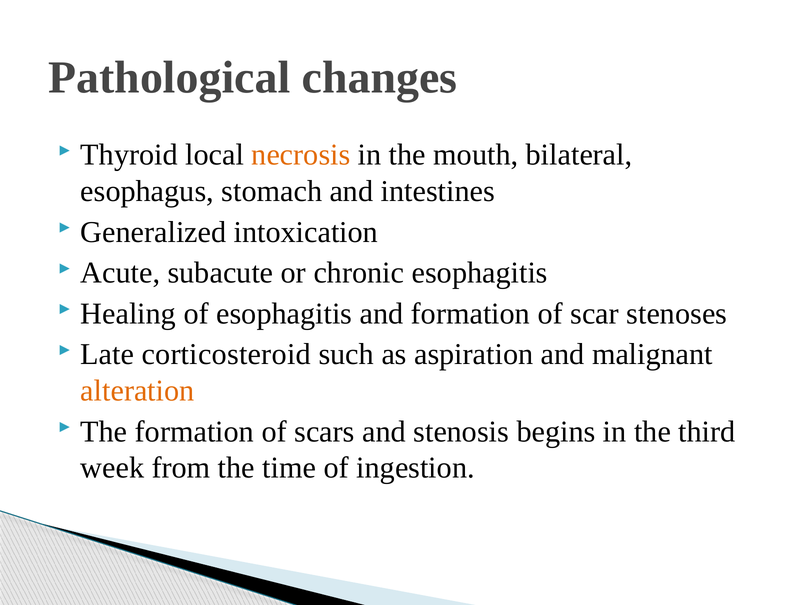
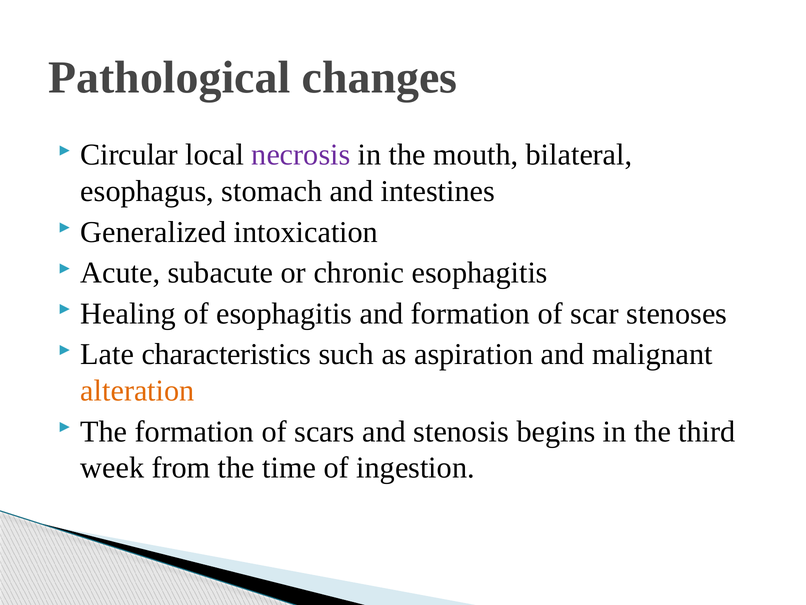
Thyroid: Thyroid -> Circular (129, 155)
necrosis colour: orange -> purple (301, 155)
corticosteroid: corticosteroid -> characteristics (226, 354)
